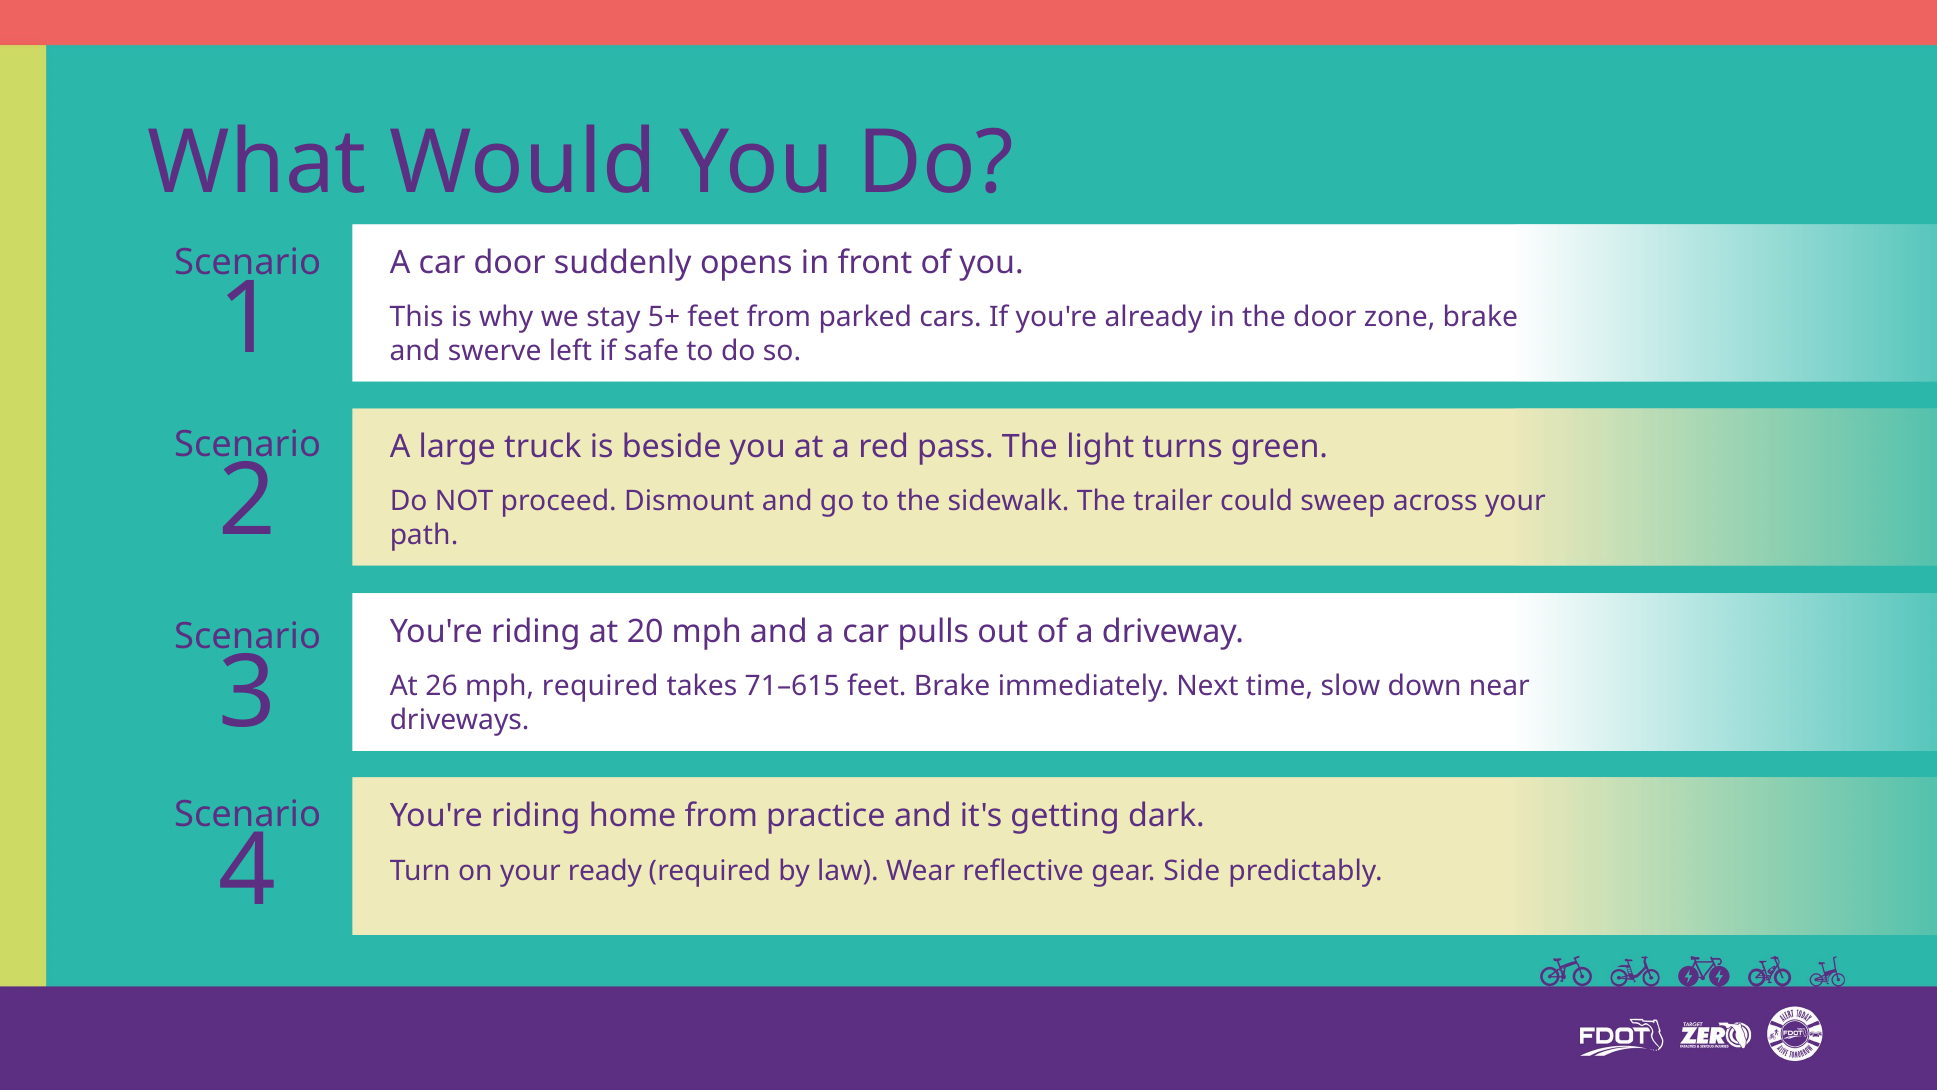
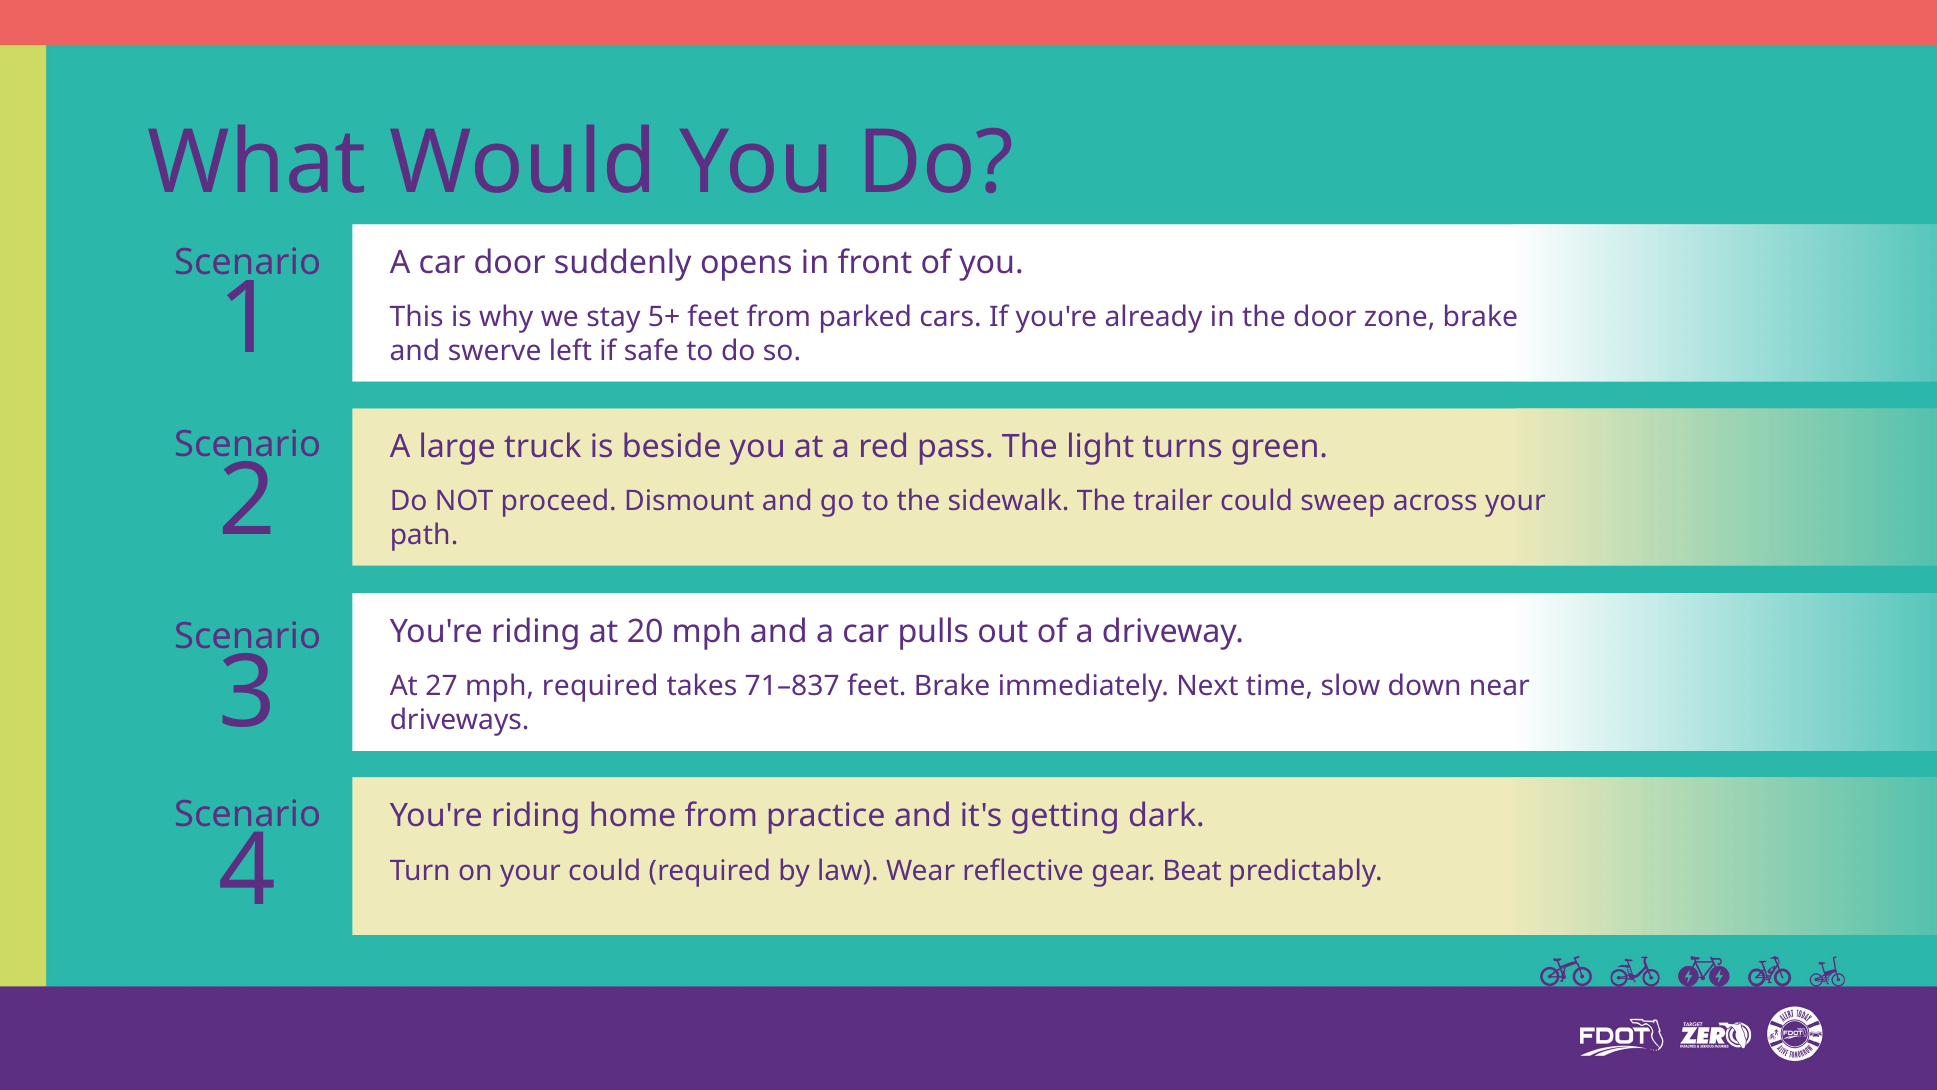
26: 26 -> 27 (442, 686)
71–615: 71–615 -> 71–837 (792, 686)
your ready: ready -> could (605, 870)
Side: Side -> Beat (1192, 870)
